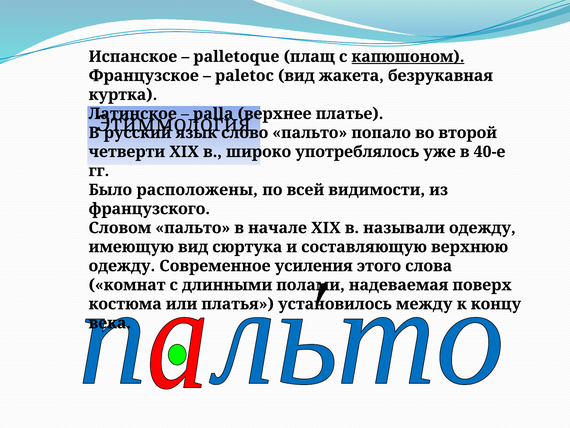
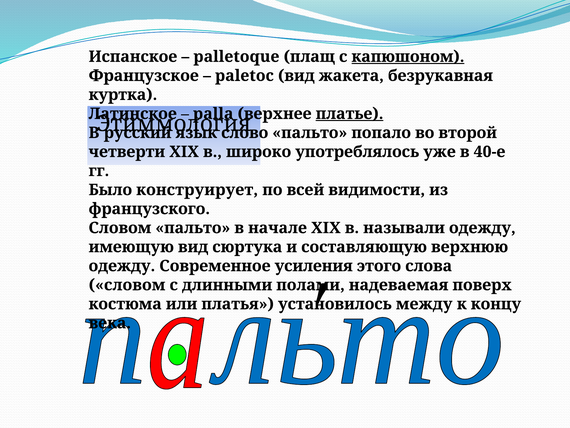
платье underline: none -> present (350, 114)
расположены: расположены -> конструирует (197, 190)
комнат: комнат -> словом (127, 285)
